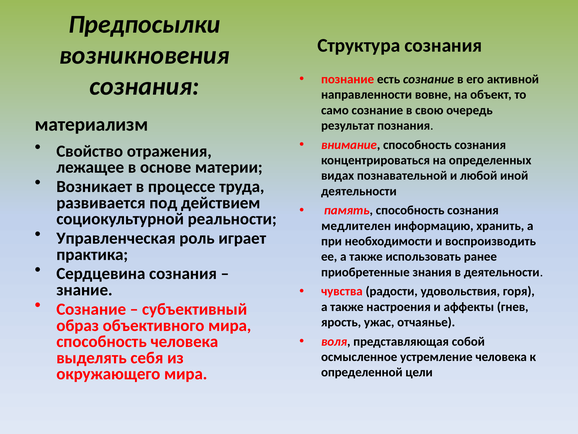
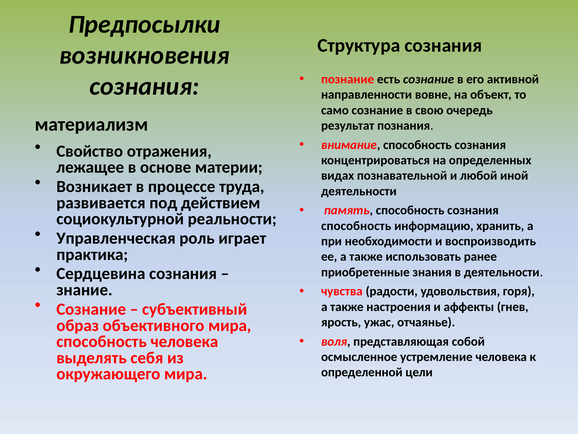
медлителен: медлителен -> способность (356, 226)
